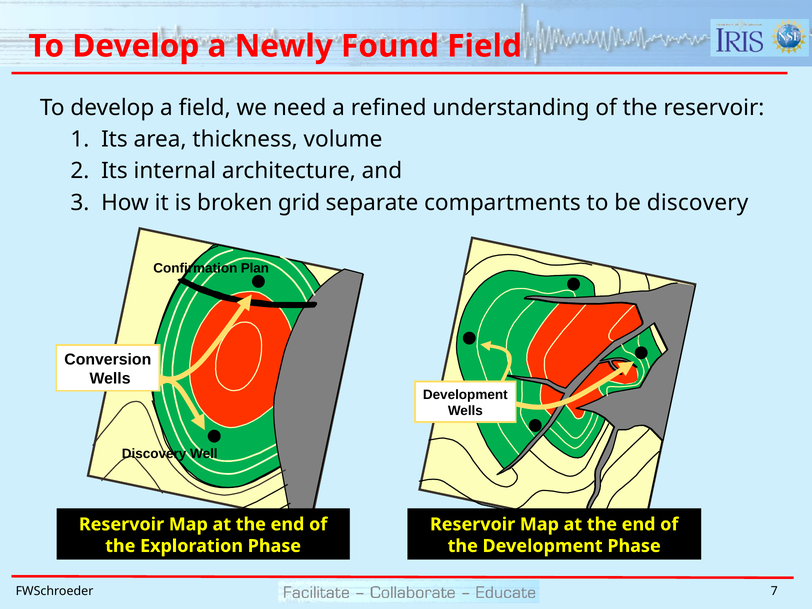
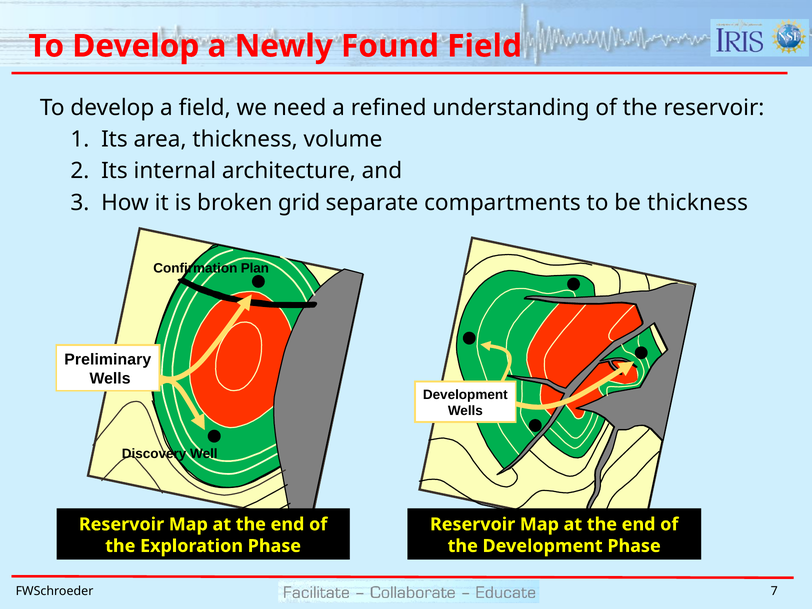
be discovery: discovery -> thickness (698, 203)
Conversion: Conversion -> Preliminary (108, 360)
